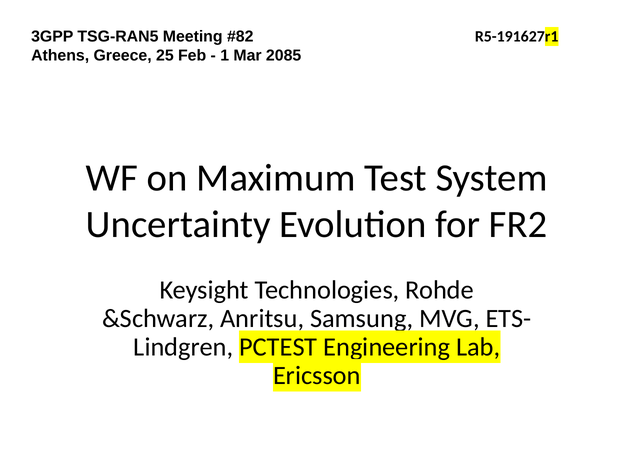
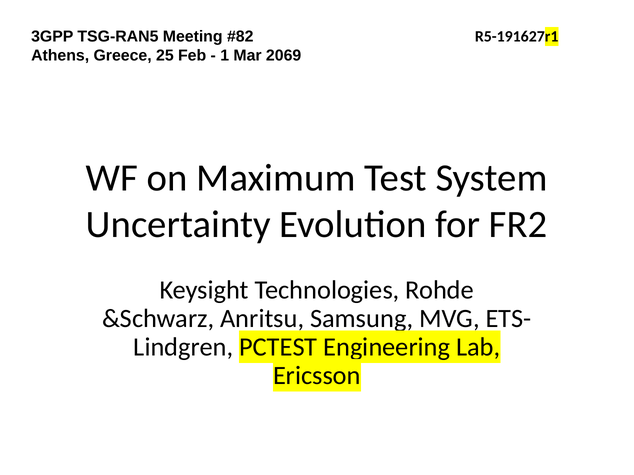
2085: 2085 -> 2069 (284, 56)
